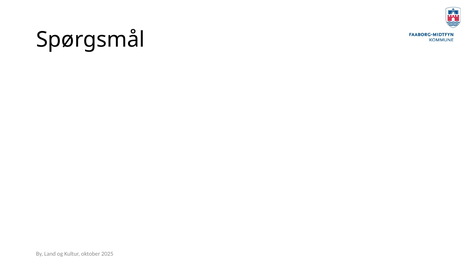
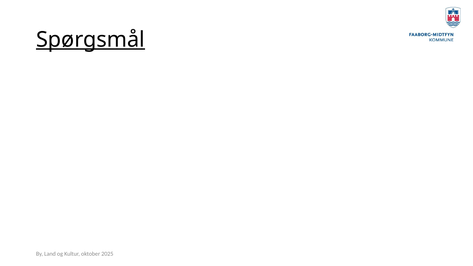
Spørgsmål underline: none -> present (90, 40)
